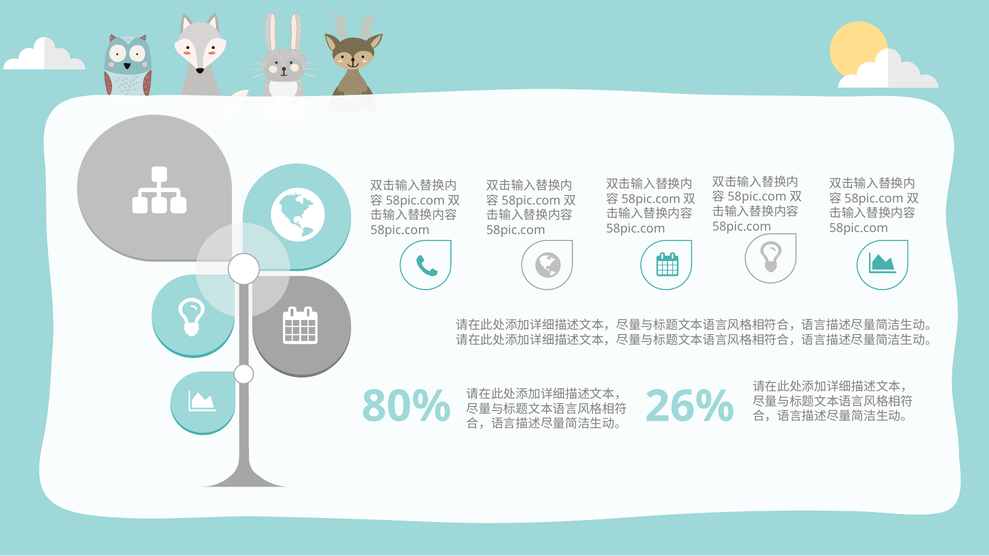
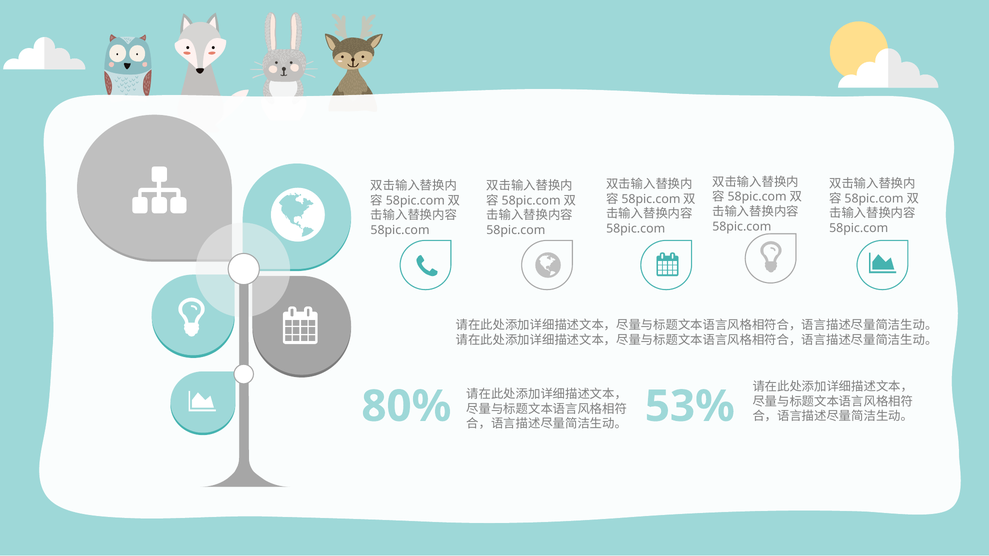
26%: 26% -> 53% (690, 407)
